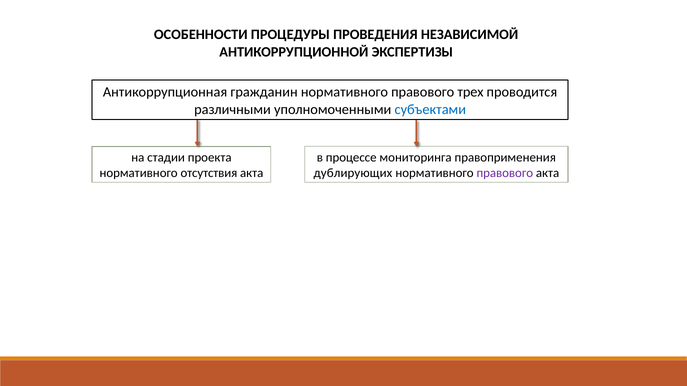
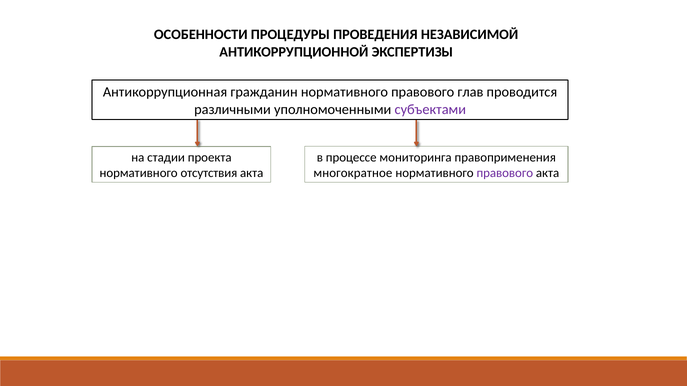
трех: трех -> глав (470, 92)
субъектами colour: blue -> purple (430, 109)
дублирующих: дублирующих -> многократное (353, 173)
